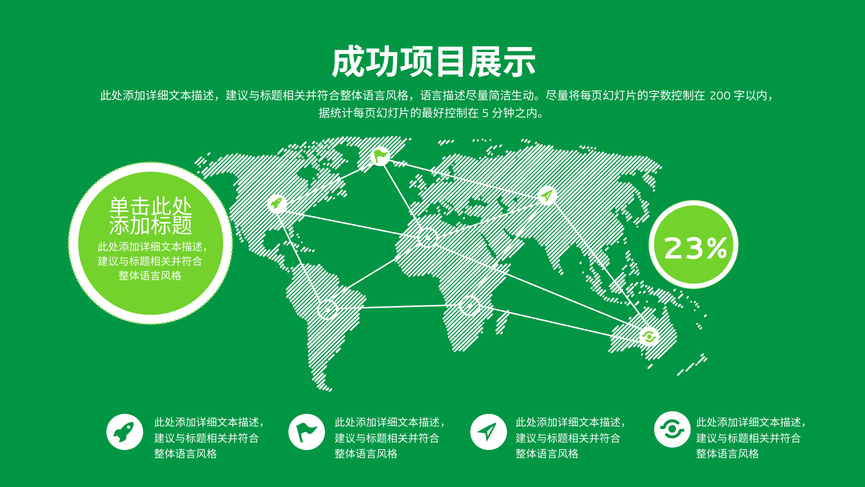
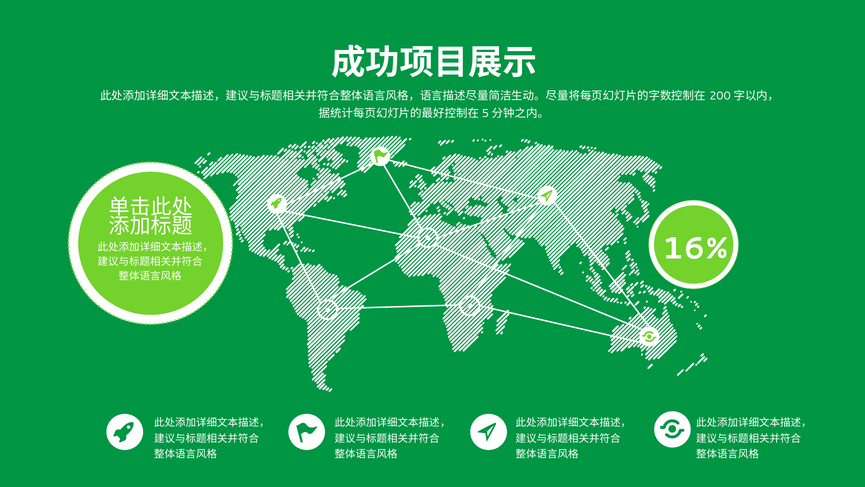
23%: 23% -> 16% (695, 248)
